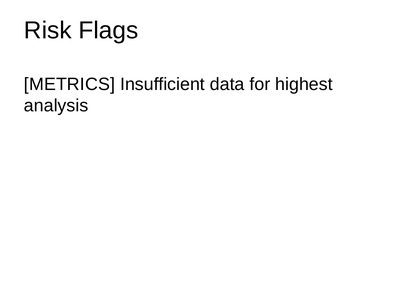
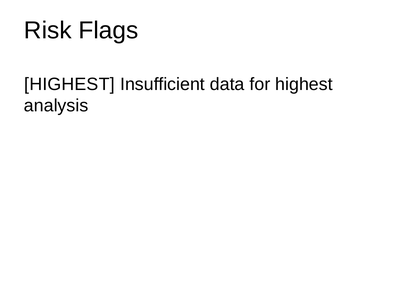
METRICS: METRICS -> HIGHEST (69, 84)
